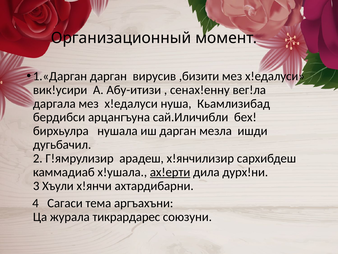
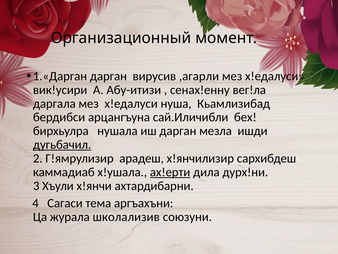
,бизити: ,бизити -> ,агарли (199, 76)
дугьбачил underline: none -> present (62, 144)
тикрардарес: тикрардарес -> школализив (126, 217)
